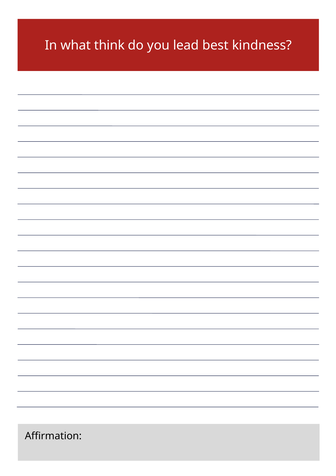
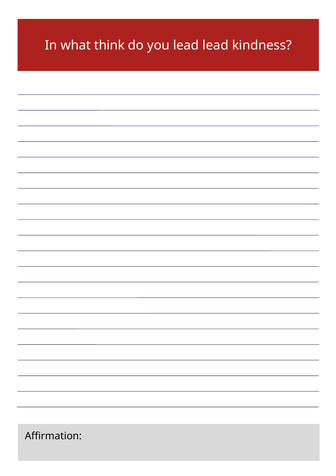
lead best: best -> lead (215, 45)
